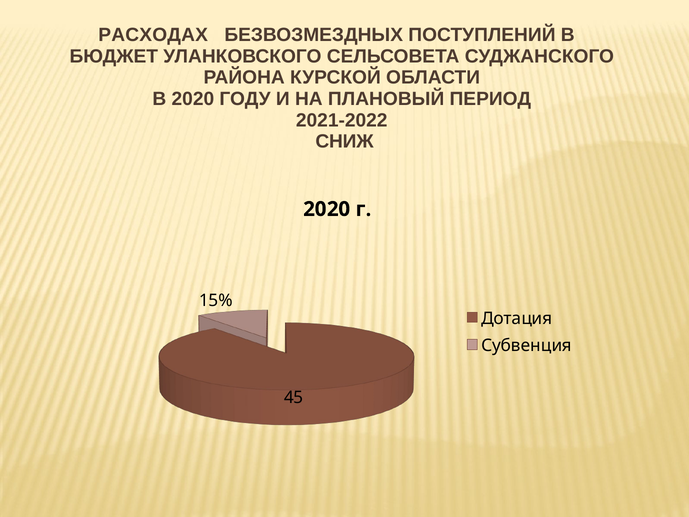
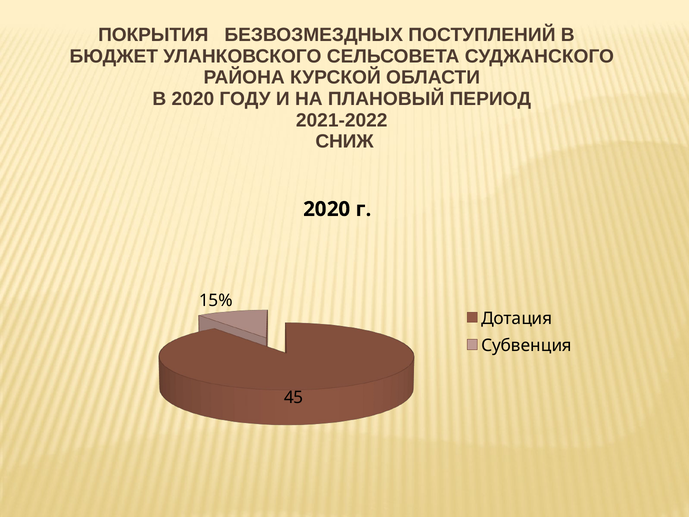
РАСХОДАХ: РАСХОДАХ -> ПОКРЫТИЯ (153, 35)
